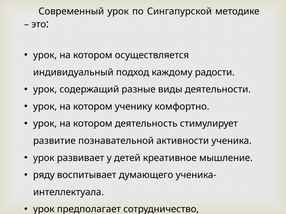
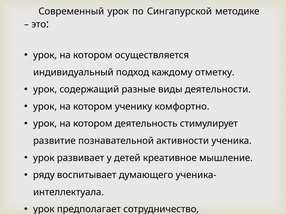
каждому радости: радости -> отметку (215, 72)
